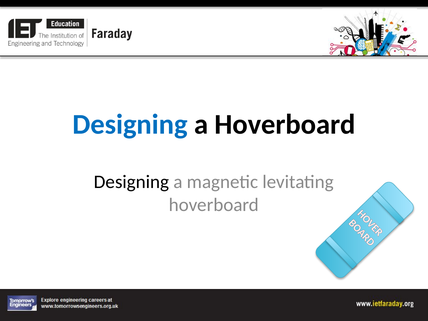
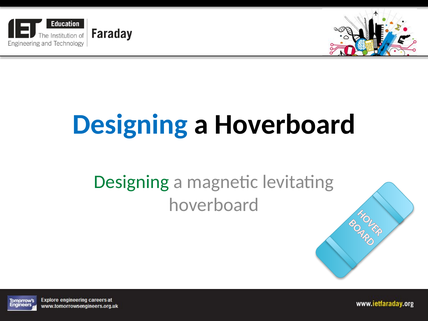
Designing colour: black -> green (132, 182)
